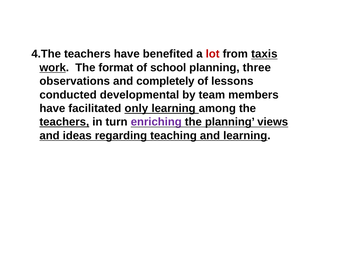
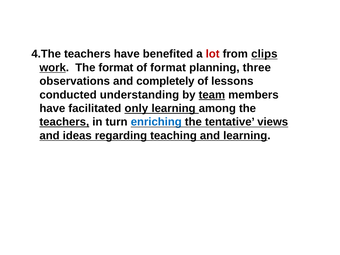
taxis: taxis -> clips (264, 54)
of school: school -> format (168, 68)
developmental: developmental -> understanding (139, 95)
team underline: none -> present (212, 95)
enriching colour: purple -> blue (156, 122)
the planning: planning -> tentative (230, 122)
